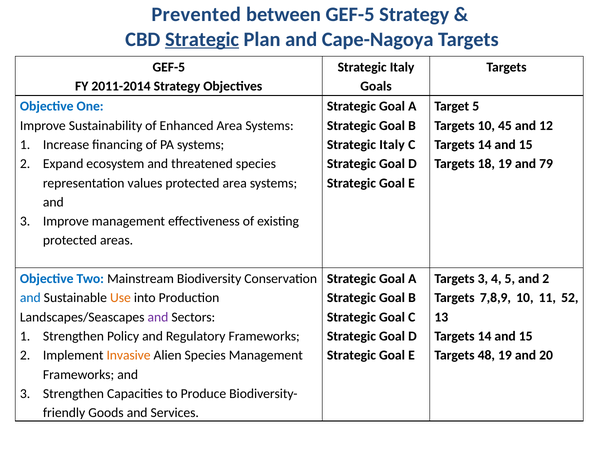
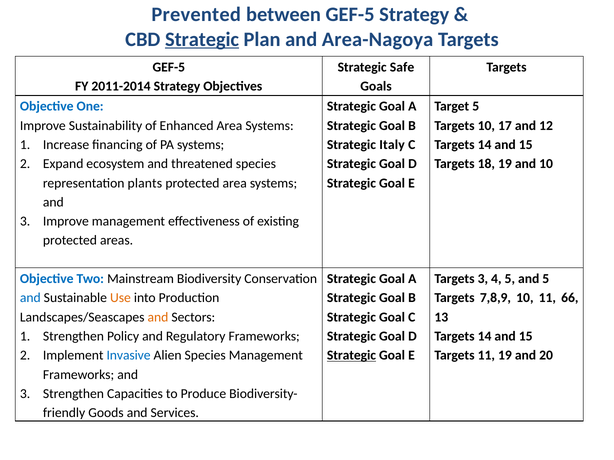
Cape-Nagoya: Cape-Nagoya -> Area-Nagoya (378, 39)
Italy: Italy -> Safe (402, 67)
45: 45 -> 17 (505, 126)
and 79: 79 -> 10 (546, 164)
values: values -> plants (145, 183)
and 2: 2 -> 5 (546, 279)
52: 52 -> 66 (570, 298)
and colour: purple -> orange (158, 317)
Invasive colour: orange -> blue (129, 356)
Strategic underline: none -> present (352, 356)
Targets 48: 48 -> 11 (486, 356)
